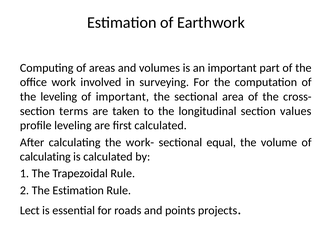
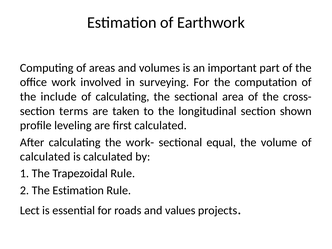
the leveling: leveling -> include (59, 97)
of important: important -> calculating (122, 97)
values: values -> shown (296, 111)
calculating: calculating -> calculated (45, 157)
points: points -> values (180, 210)
